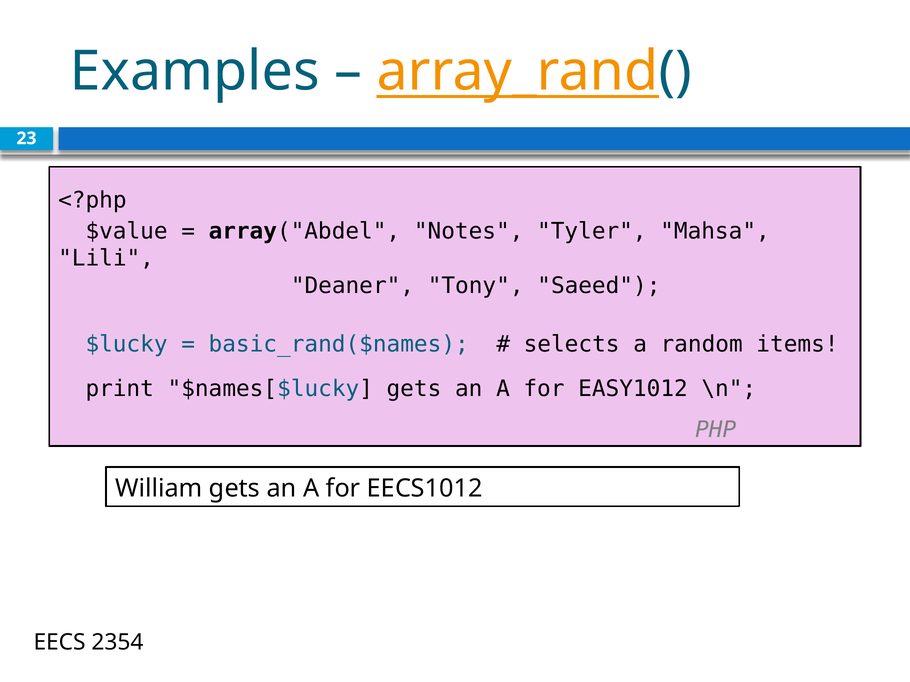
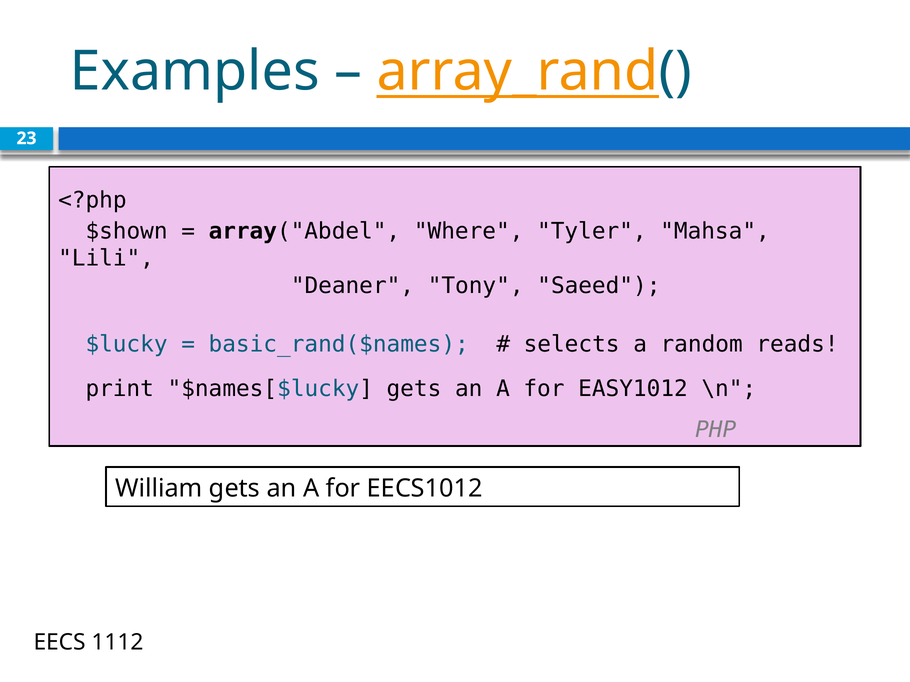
$value: $value -> $shown (127, 231)
Notes: Notes -> Where (469, 231)
items: items -> reads (797, 344)
2354: 2354 -> 1112 (117, 643)
